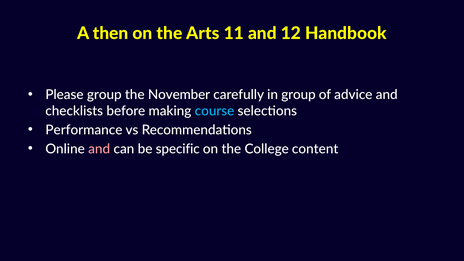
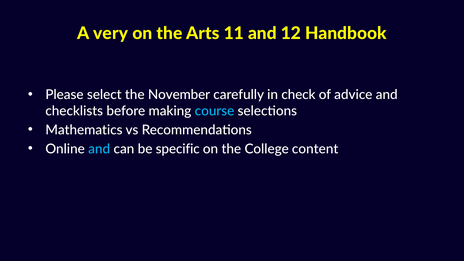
then: then -> very (111, 33)
Please group: group -> select (104, 95)
in group: group -> check (298, 95)
Performance: Performance -> Mathematics (84, 130)
and colour: pink -> light blue (99, 149)
